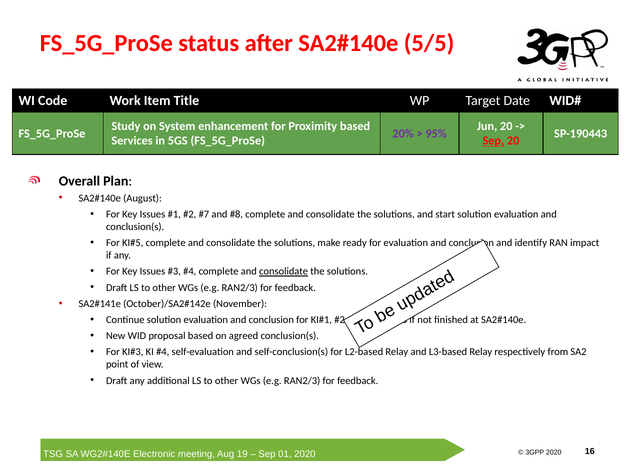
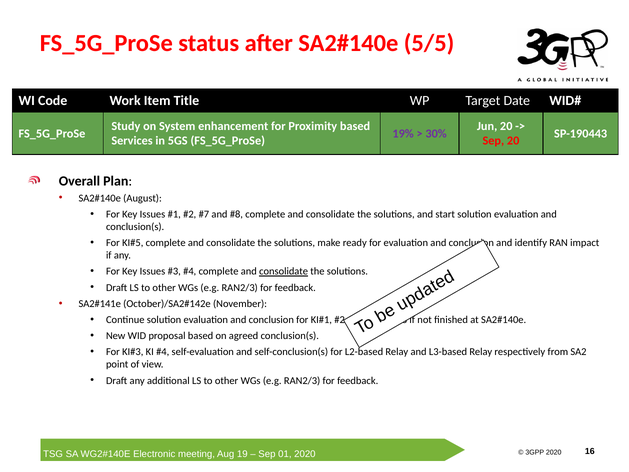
20%: 20% -> 19% (403, 133)
95%: 95% -> 30% (436, 133)
Sep underline: present -> none (493, 141)
